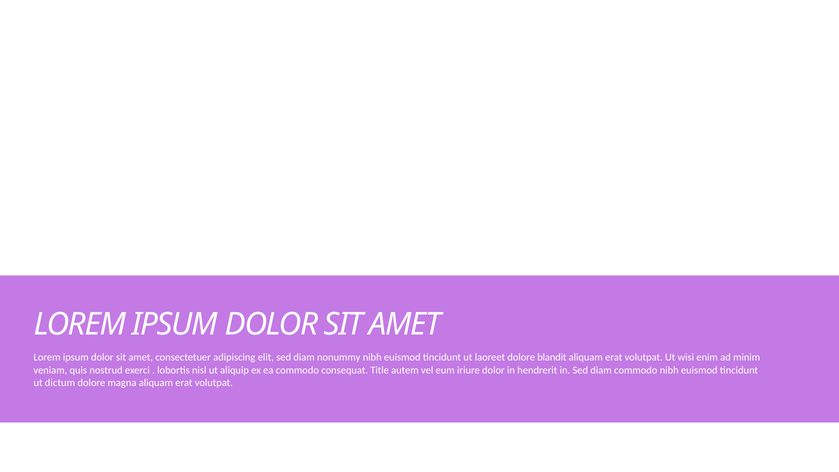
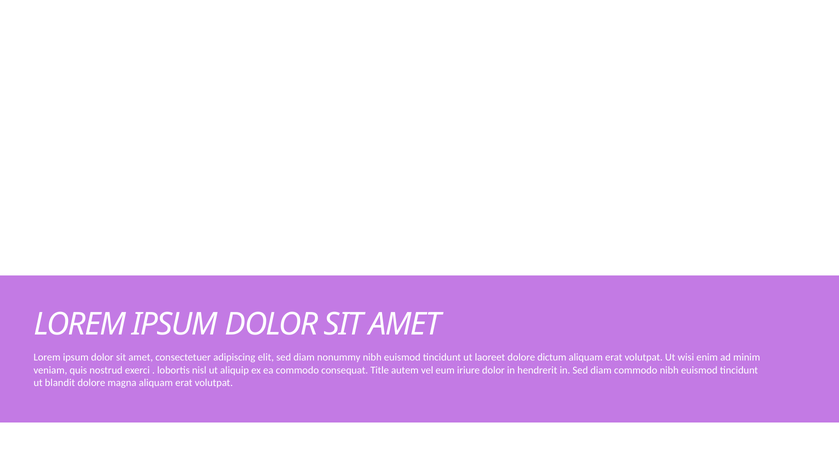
blandit: blandit -> dictum (552, 357)
dictum: dictum -> blandit (60, 383)
